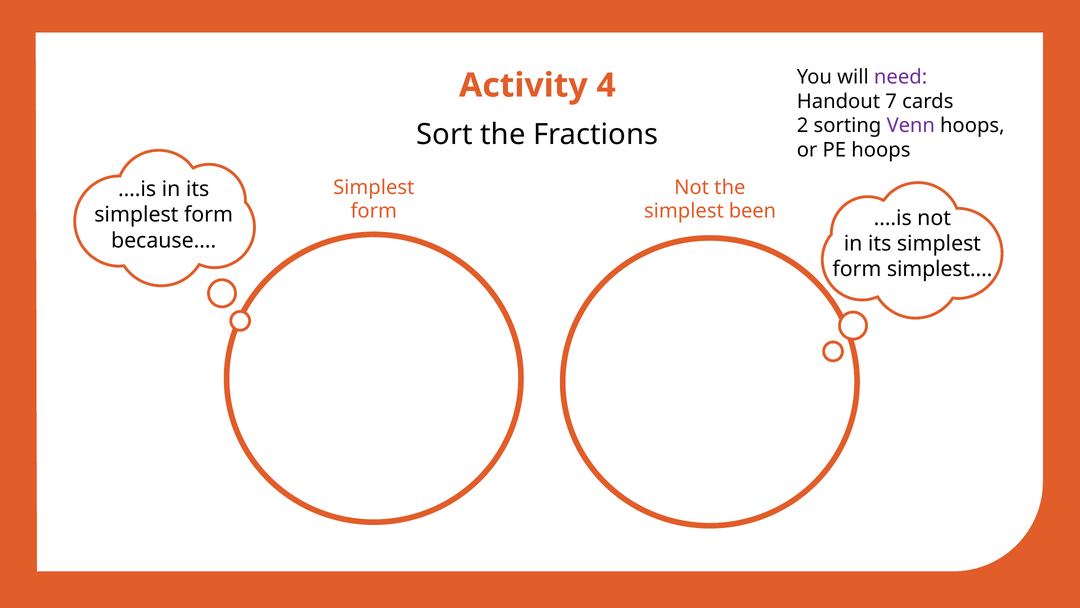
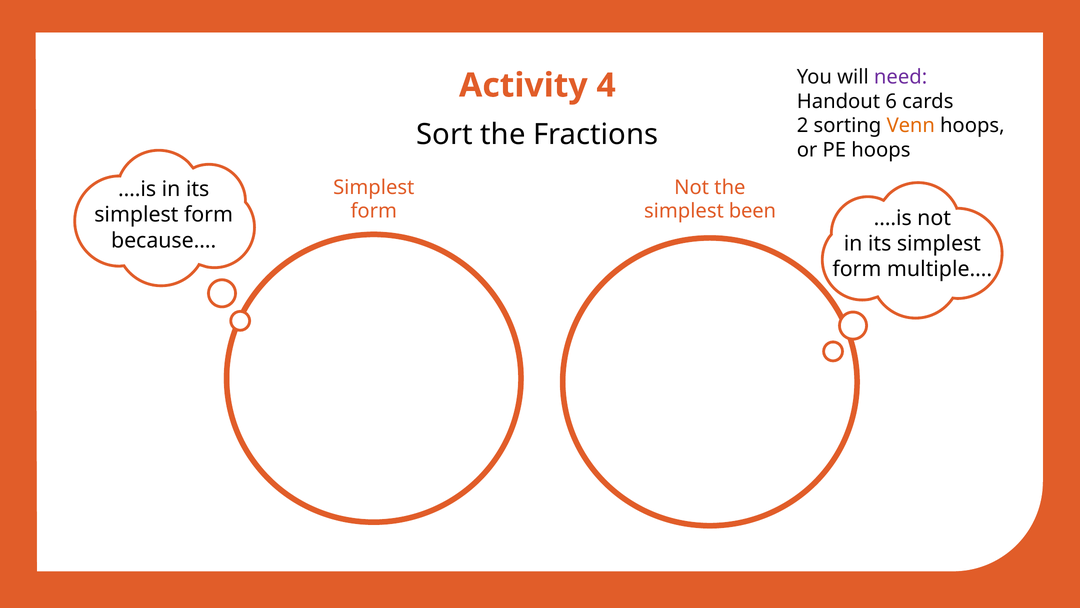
7: 7 -> 6 (891, 101)
Venn colour: purple -> orange (911, 126)
simplest…: simplest… -> multiple… (940, 269)
